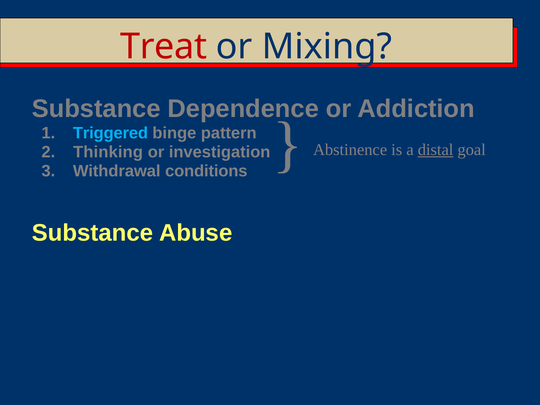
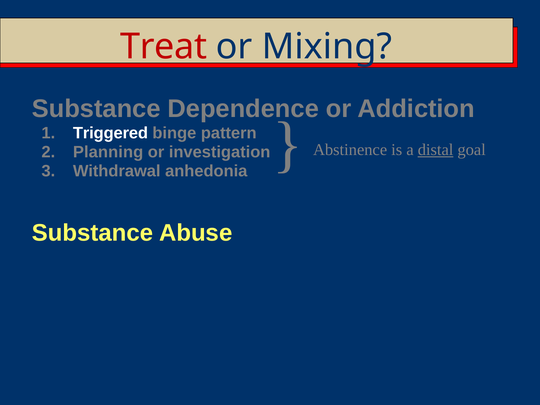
Triggered colour: light blue -> white (110, 133)
Thinking: Thinking -> Planning (108, 152)
conditions: conditions -> anhedonia (206, 171)
